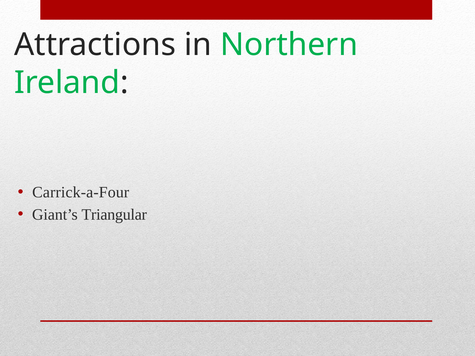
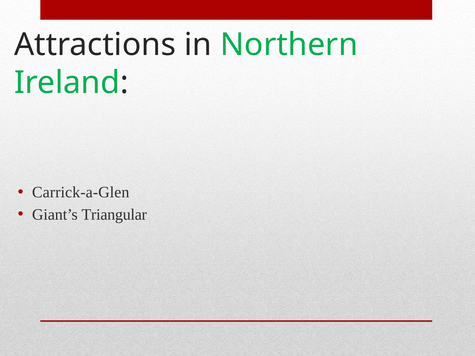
Carrick-a-Four: Carrick-a-Four -> Carrick-a-Glen (81, 192)
